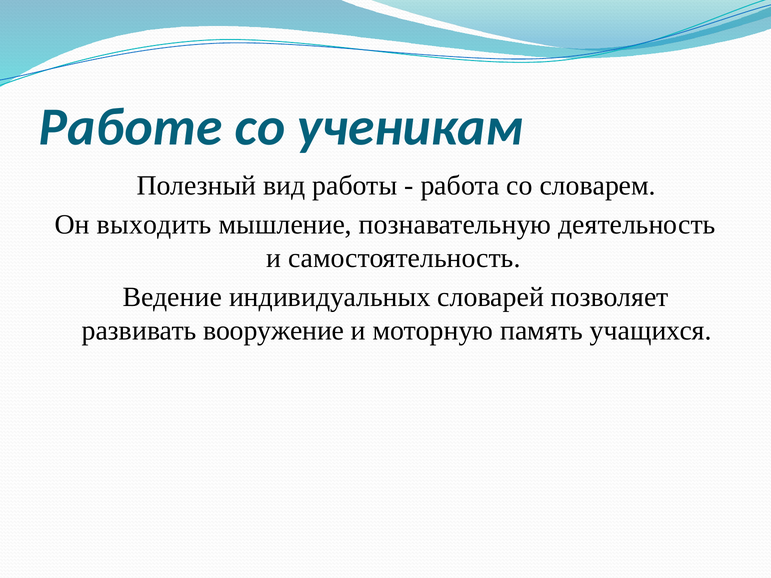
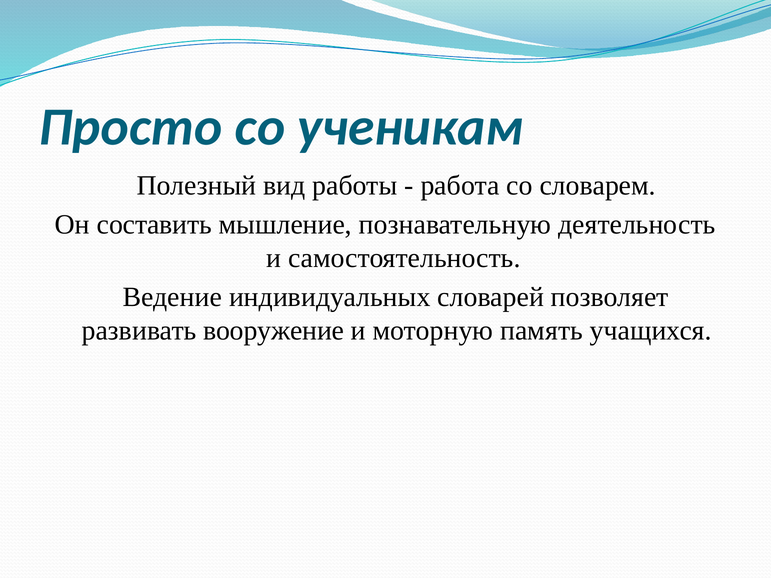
Работе: Работе -> Просто (131, 127)
выходить: выходить -> составить (154, 225)
